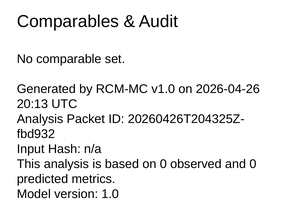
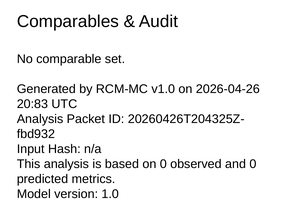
20:13: 20:13 -> 20:83 (32, 104)
